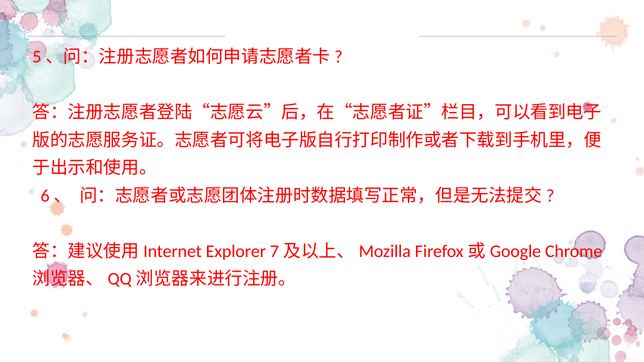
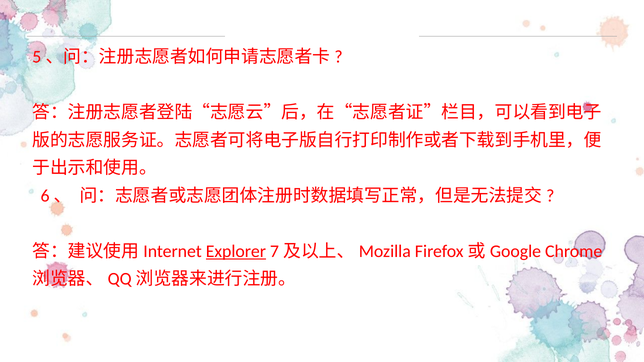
Explorer underline: none -> present (236, 251)
